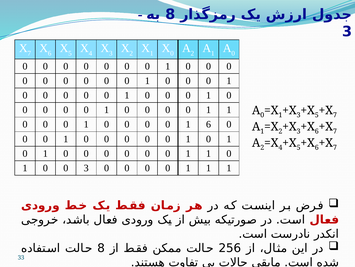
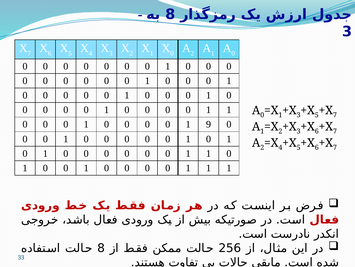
1 6: 6 -> 9 (209, 124)
1 0 0 3: 3 -> 1 (86, 168)
